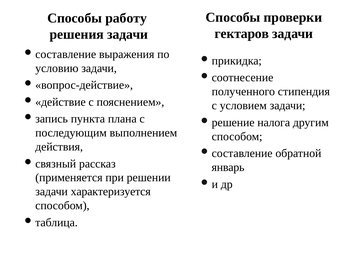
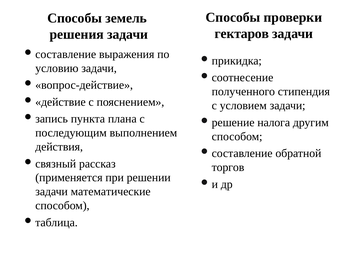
работу: работу -> земель (126, 18)
январь: январь -> торгов (228, 168)
характеризуется: характеризуется -> математические (111, 192)
